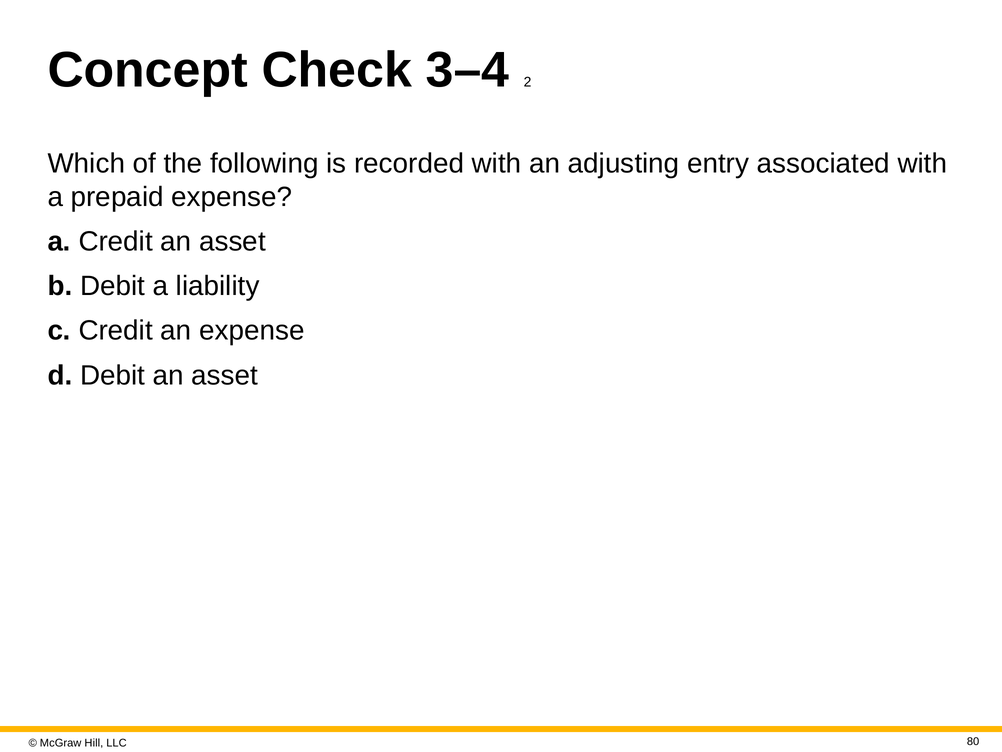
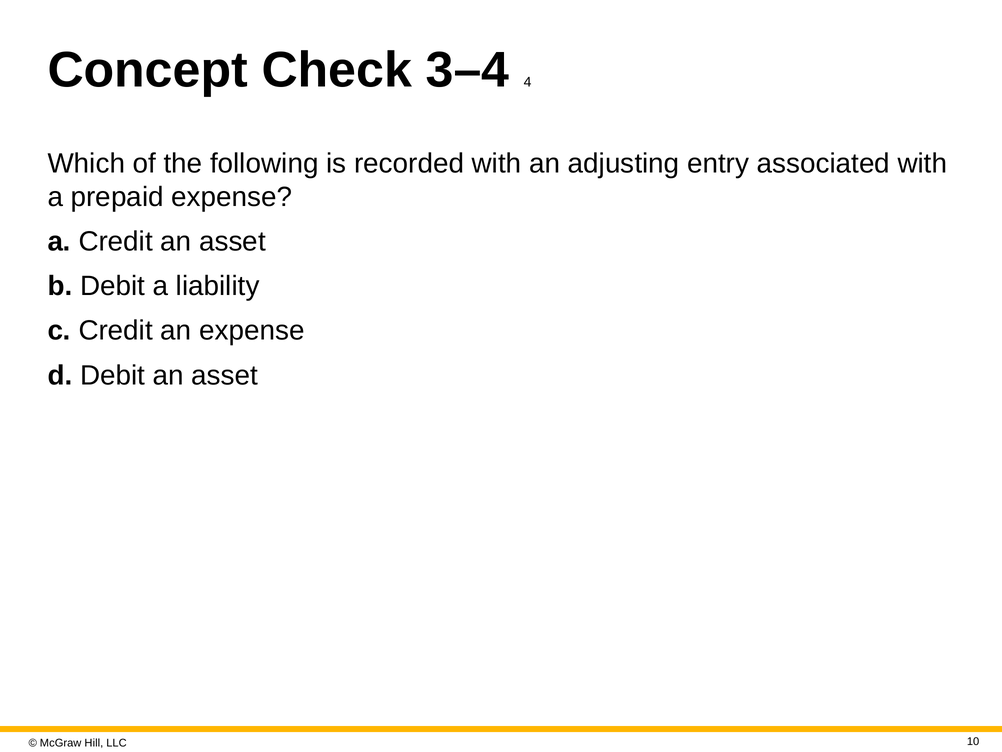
2: 2 -> 4 (528, 82)
80: 80 -> 10 (973, 741)
